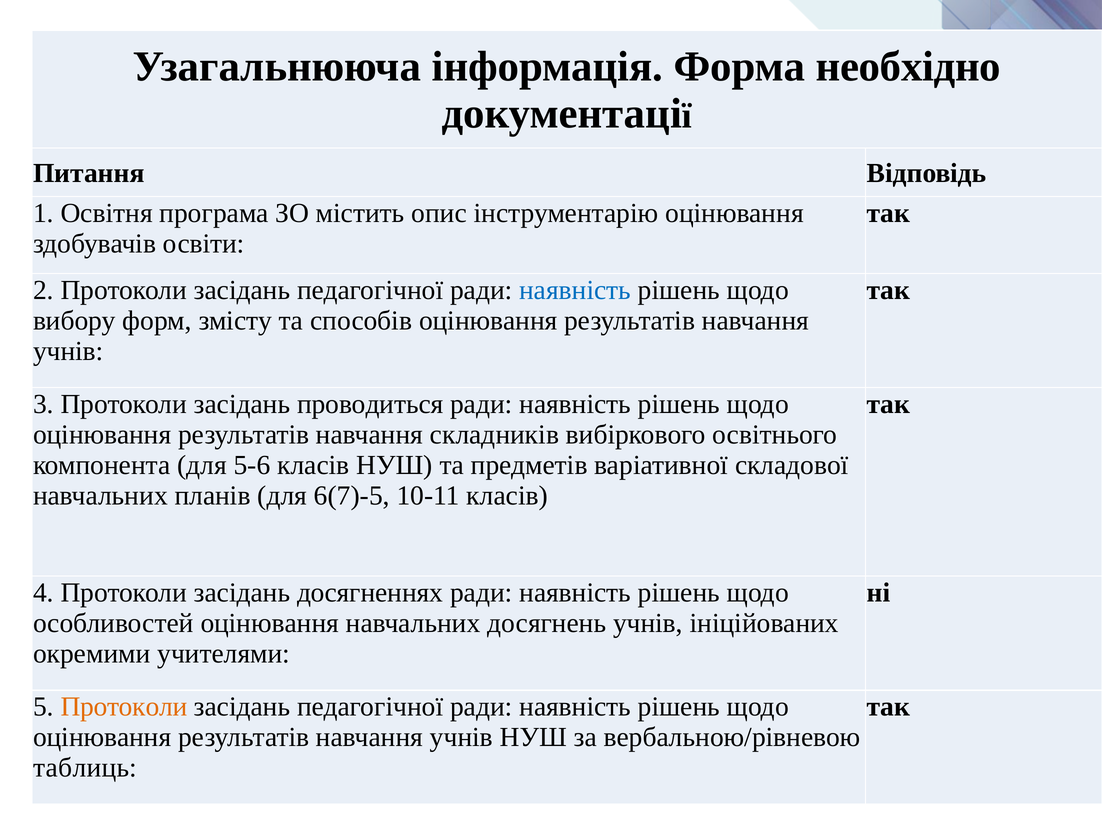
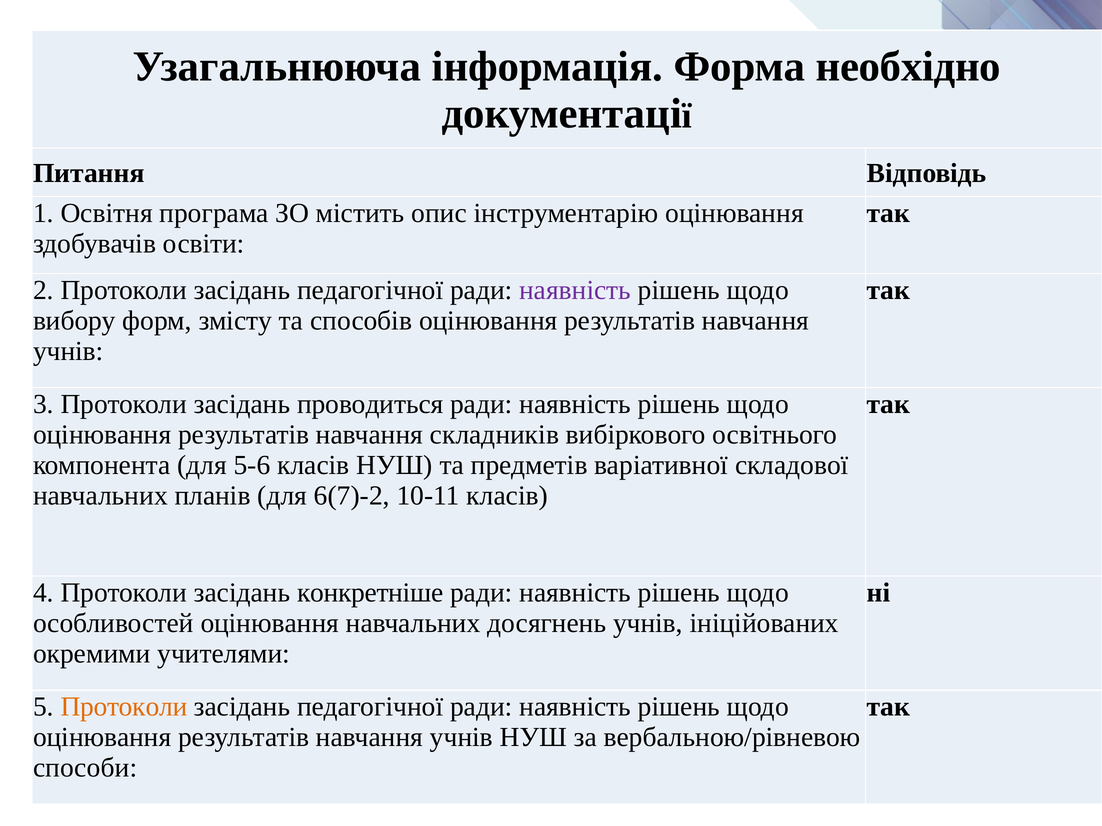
наявність colour: blue -> purple (575, 290)
6(7)-5: 6(7)-5 -> 6(7)-2 (352, 496)
досягненнях: досягненнях -> конкретніше (370, 593)
таблиць: таблиць -> способи (85, 768)
